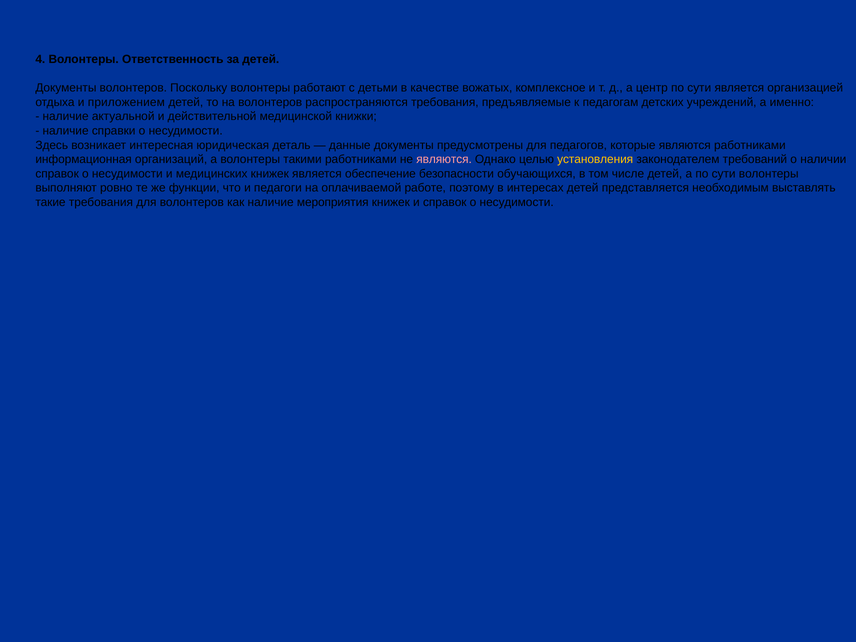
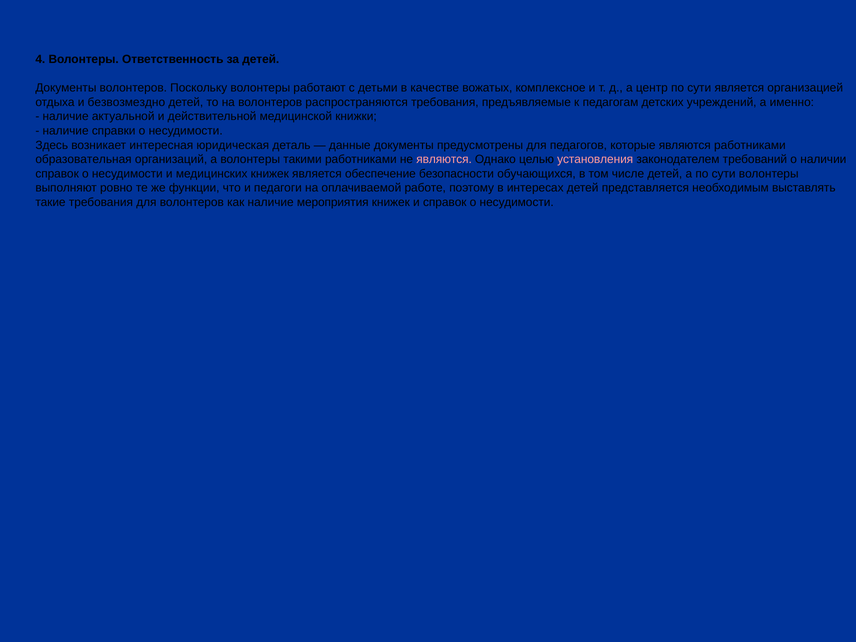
приложением: приложением -> безвозмездно (126, 102)
информационная: информационная -> образовательная (84, 159)
установления colour: yellow -> pink (595, 159)
